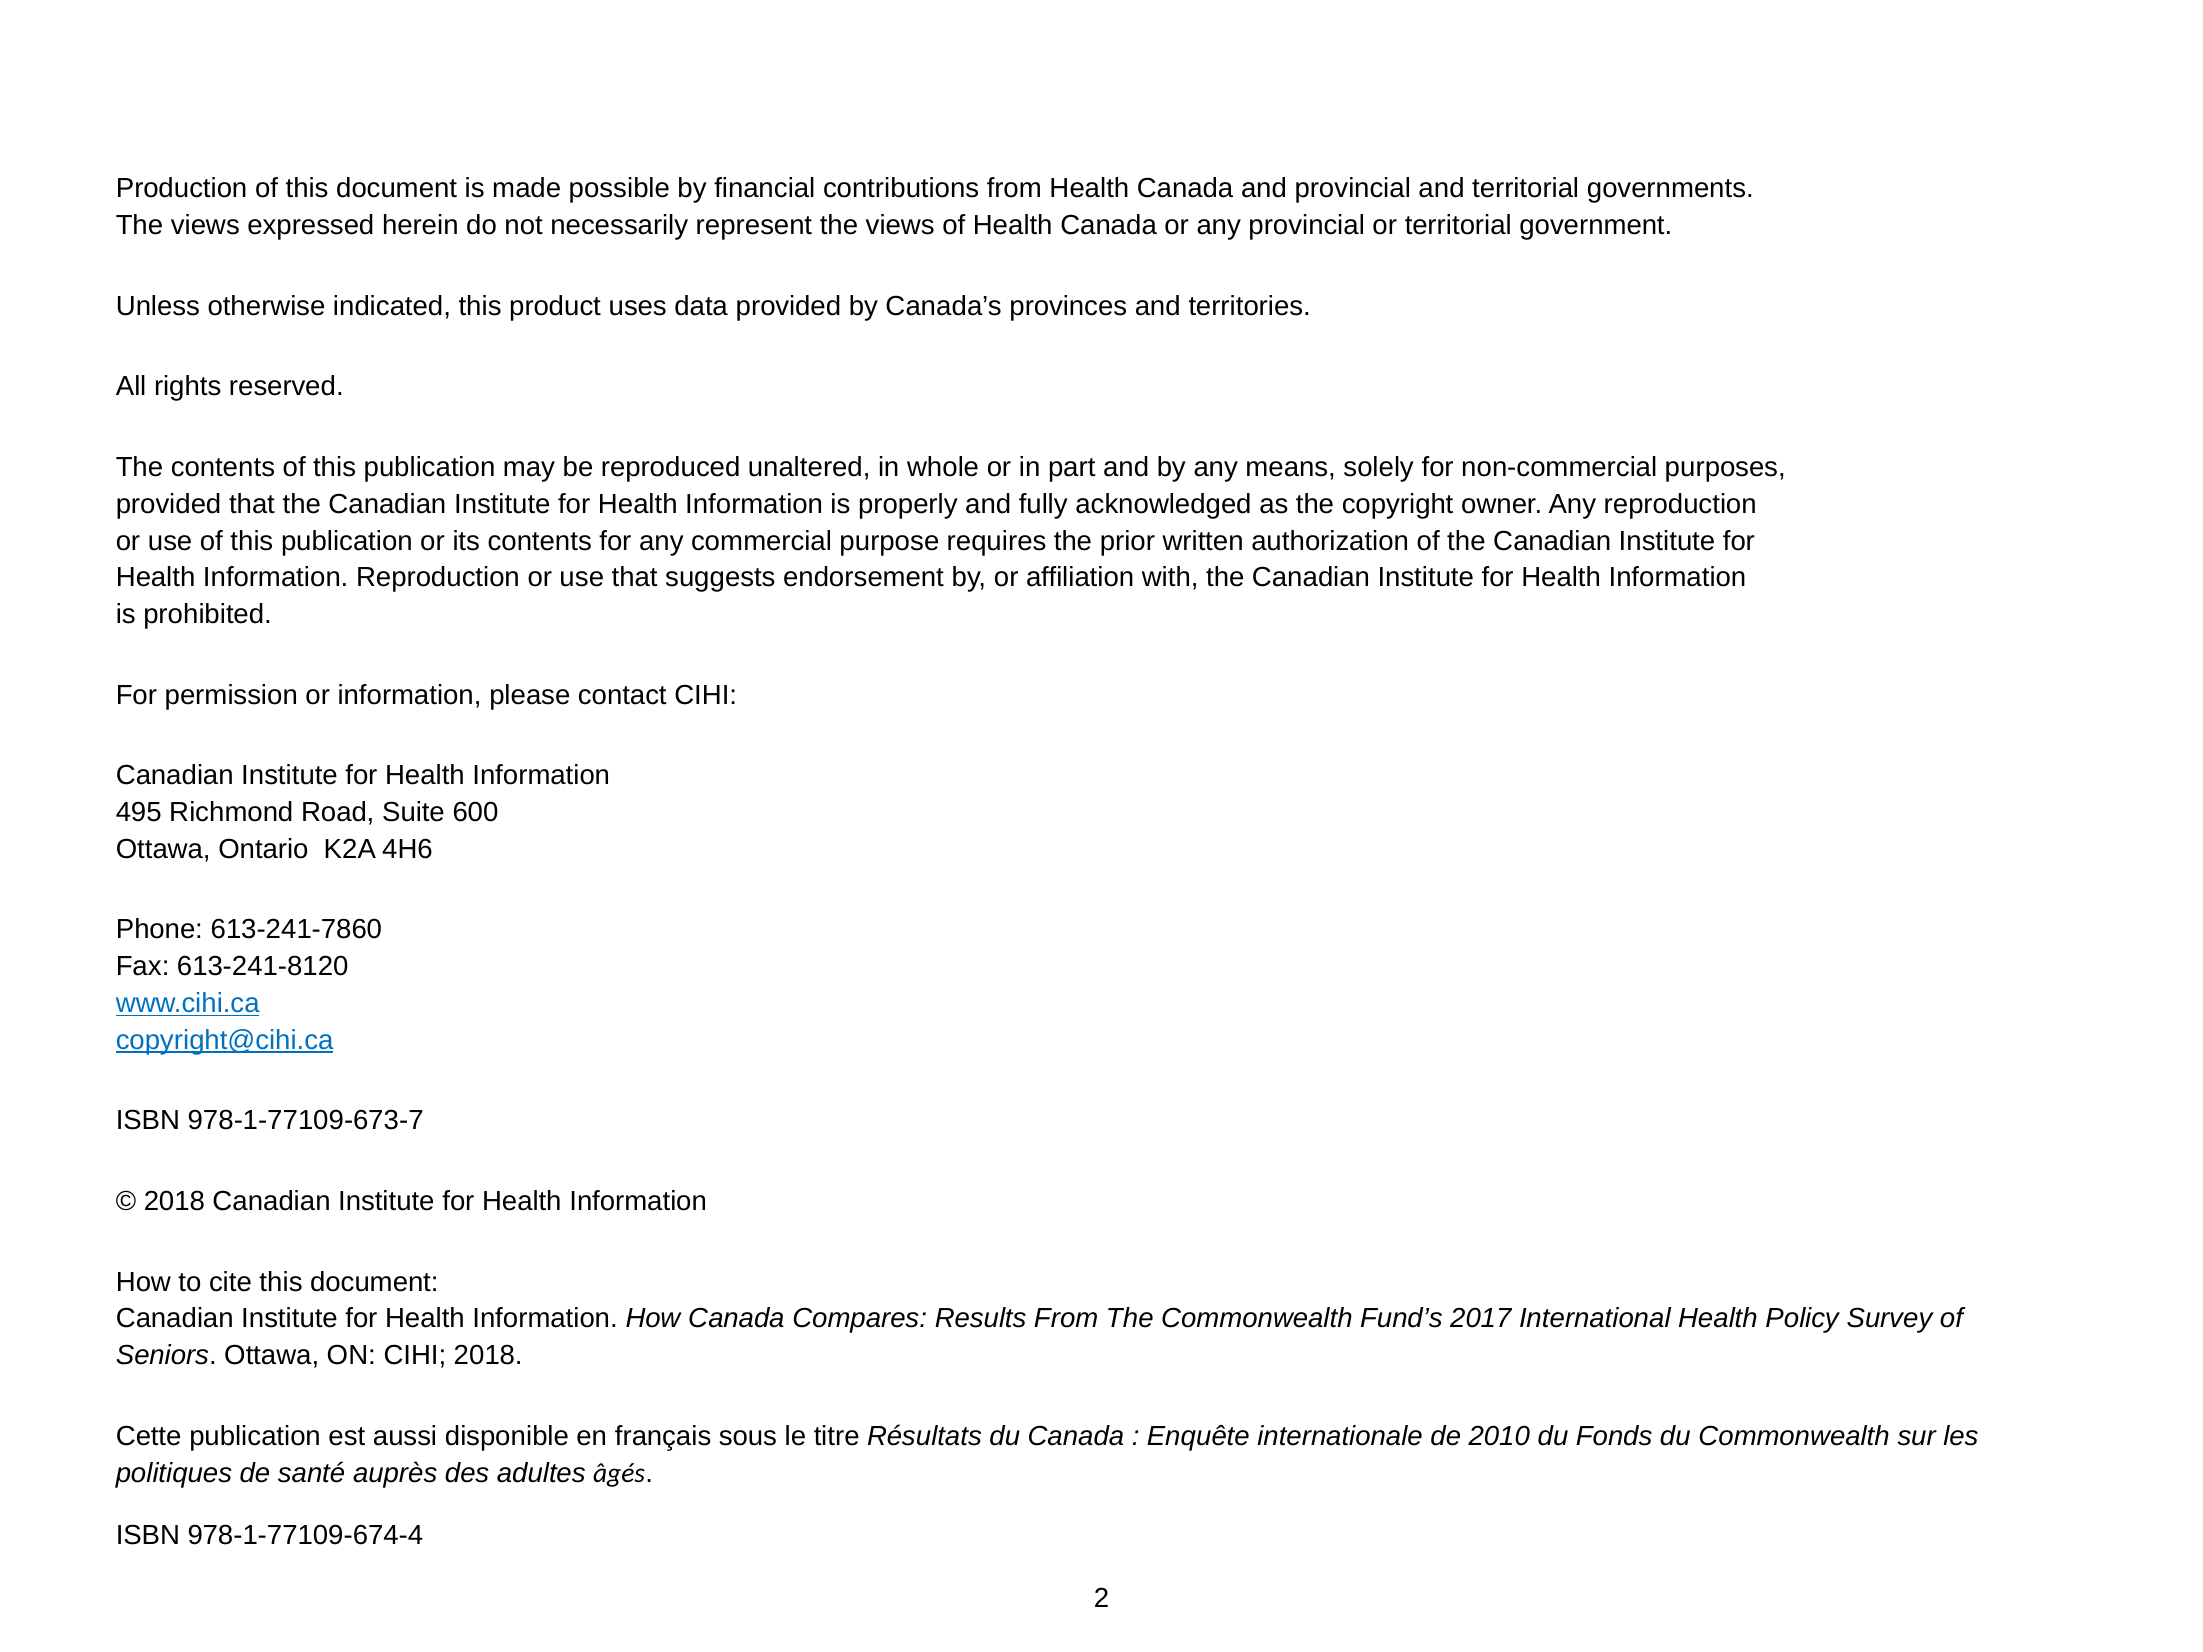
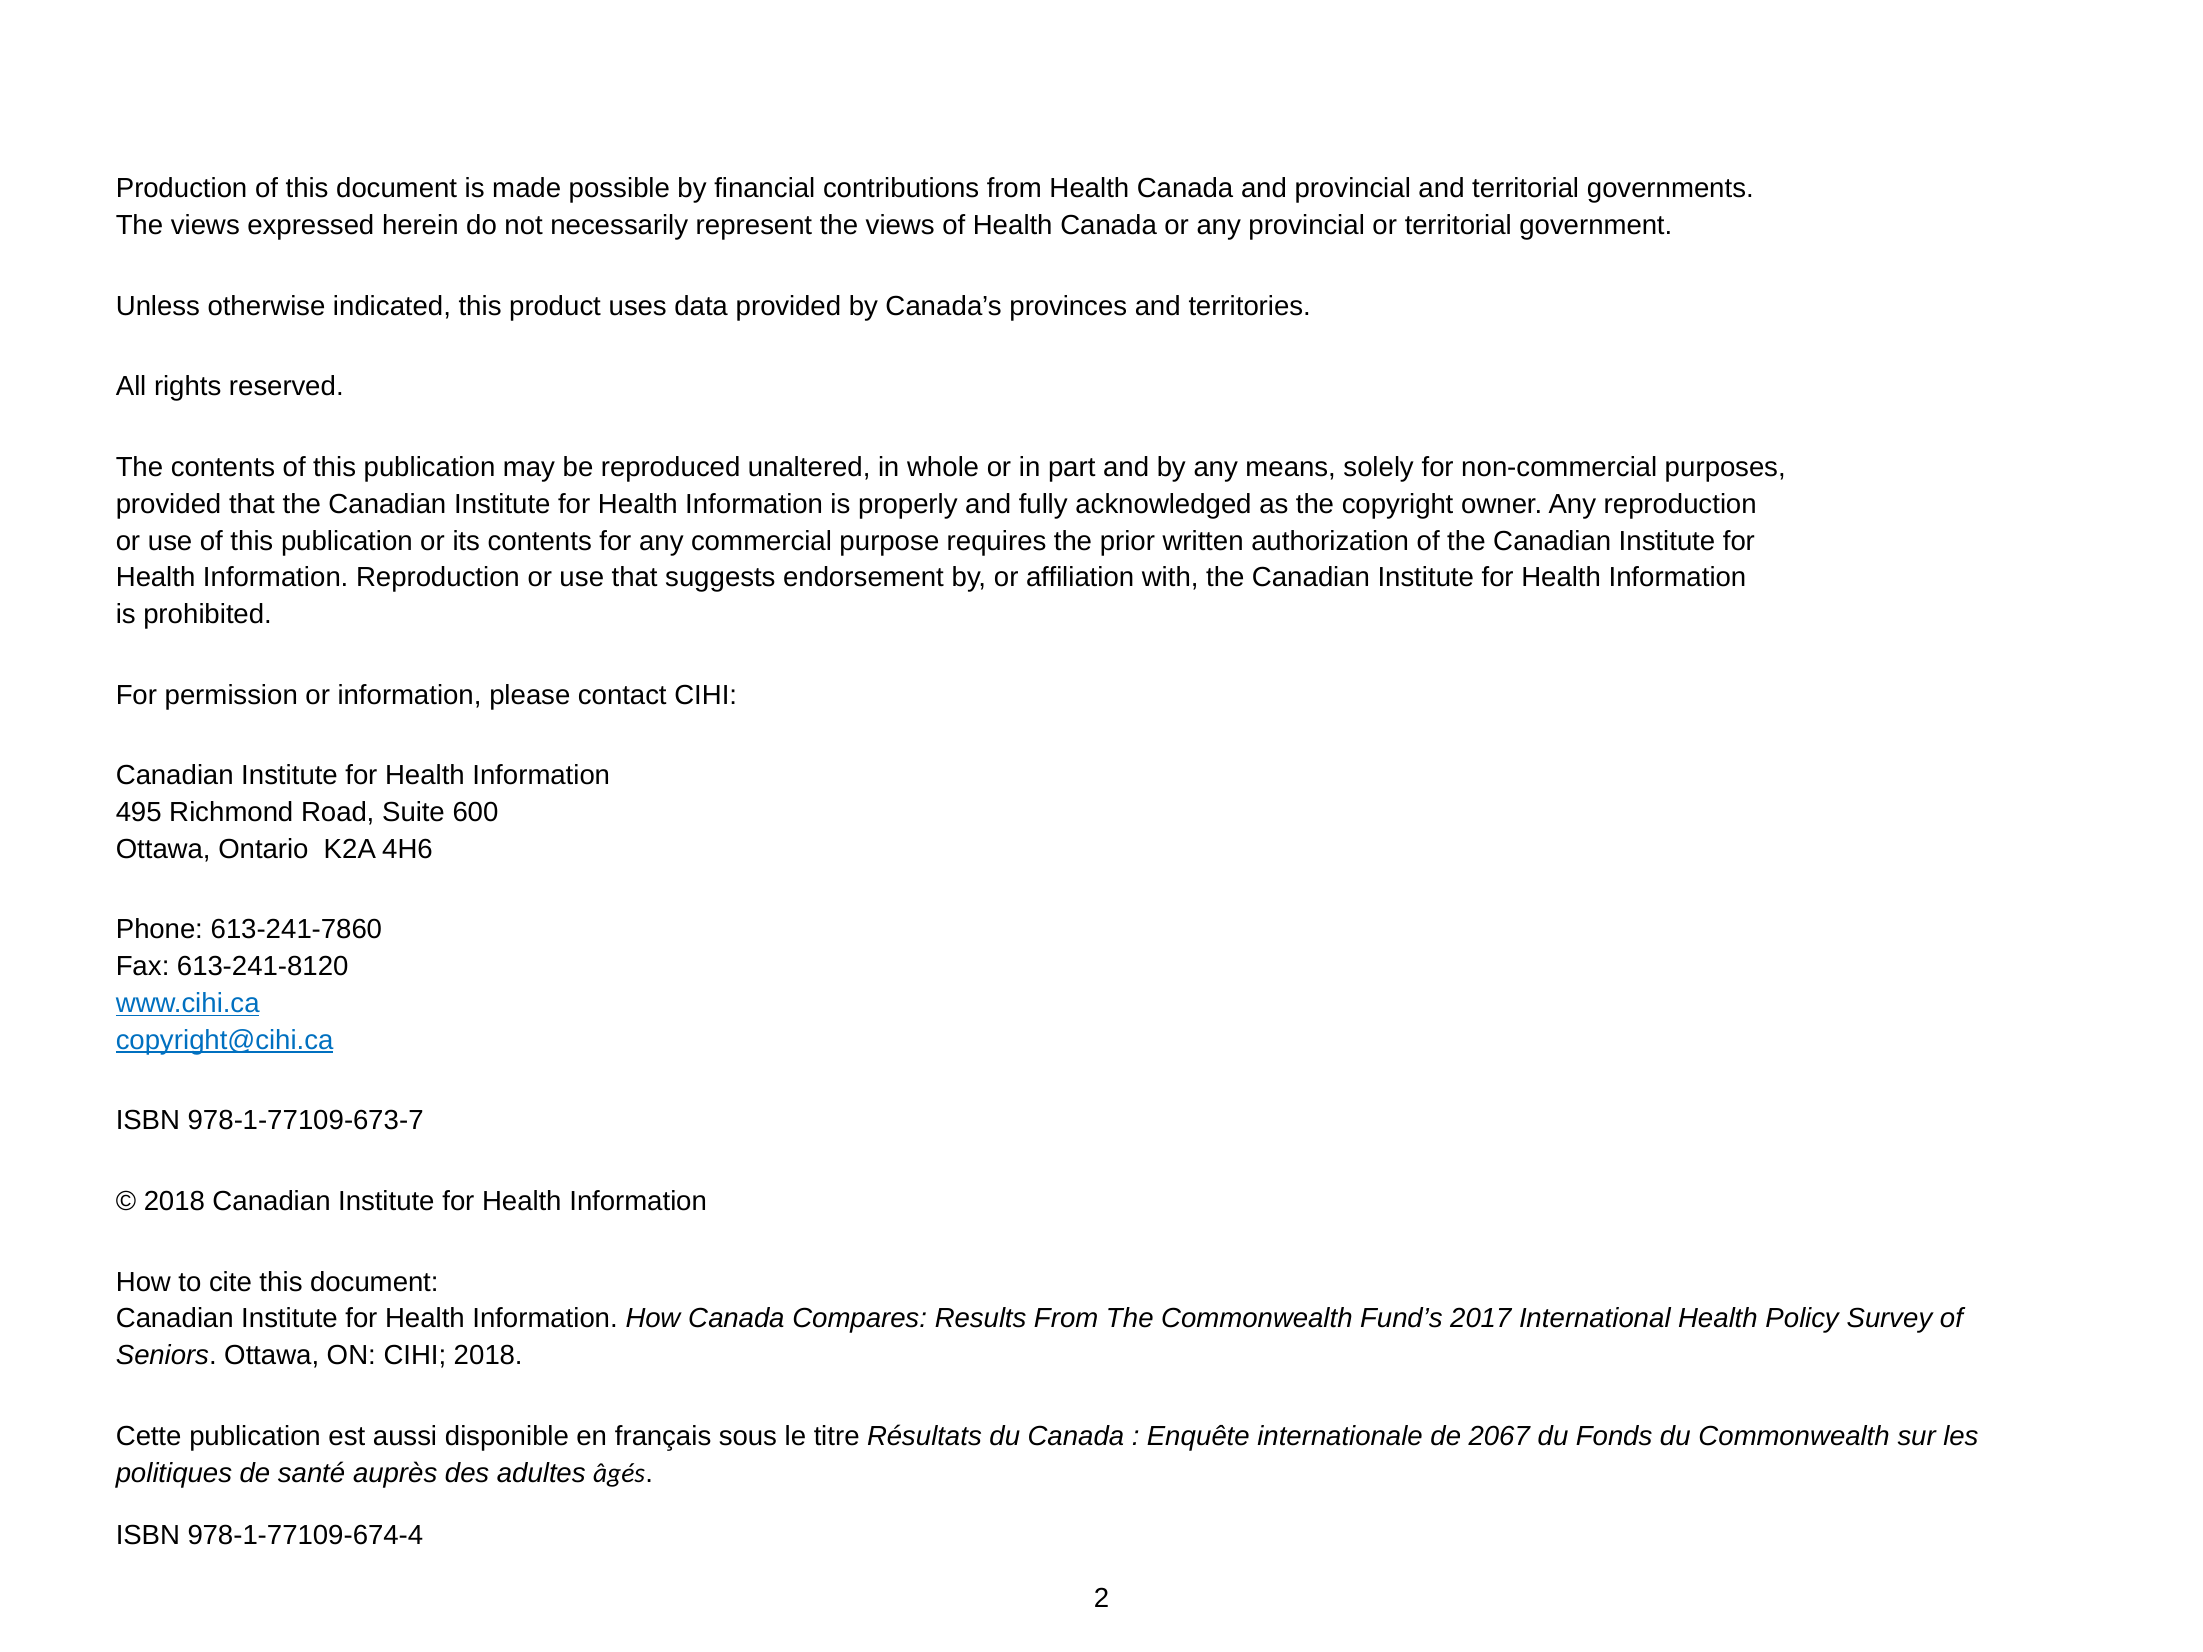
2010: 2010 -> 2067 (1499, 1436)
